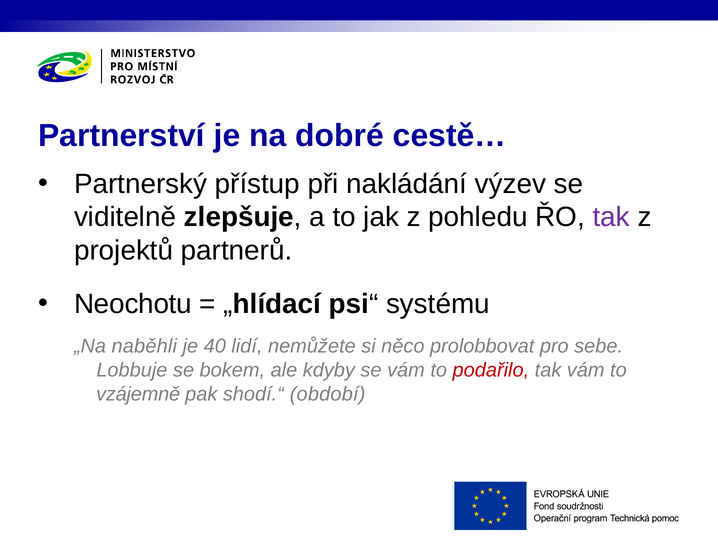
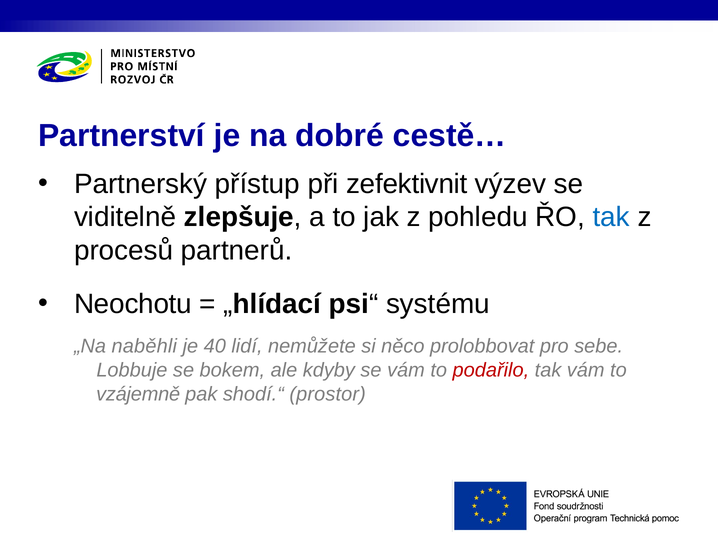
nakládání: nakládání -> zefektivnit (407, 184)
tak colour: purple -> blue (611, 217)
projektů: projektů -> procesů (124, 251)
období: období -> prostor (328, 394)
